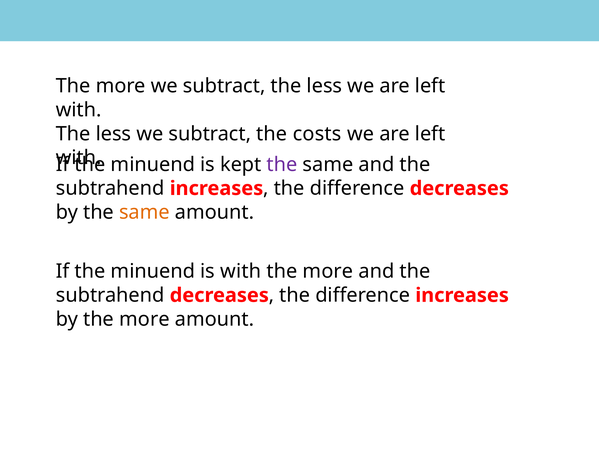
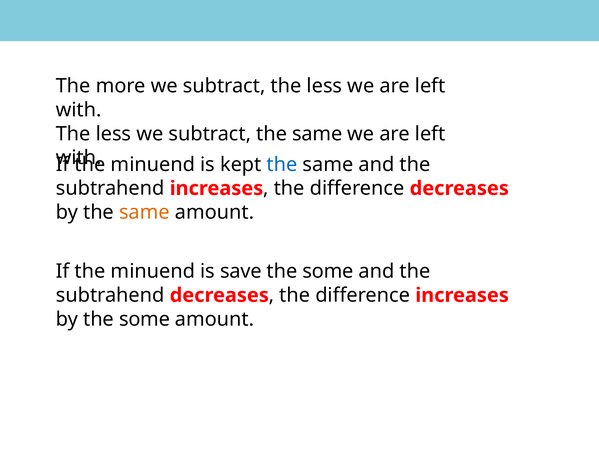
subtract the costs: costs -> same (317, 134)
the colour: purple -> blue (282, 165)
is with: with -> save (241, 272)
more: more -> some (328, 272)
by the more: more -> some (145, 319)
